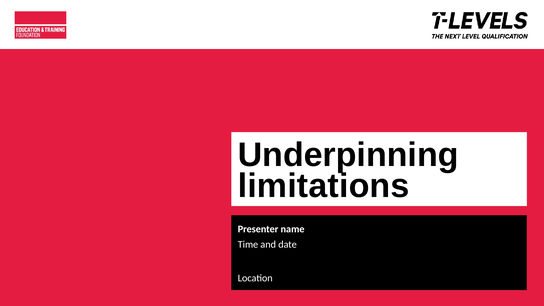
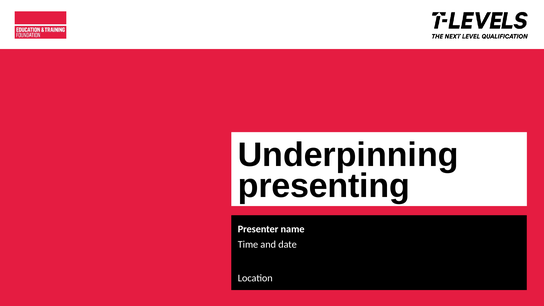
limitations: limitations -> presenting (324, 186)
